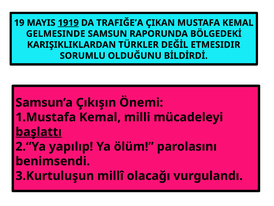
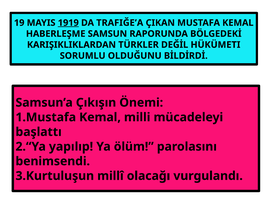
GELMESINDE: GELMESINDE -> HABERLEŞME (56, 34)
ETMESIDIR: ETMESIDIR -> HÜKÜMETI (215, 45)
başlattı underline: present -> none (39, 132)
